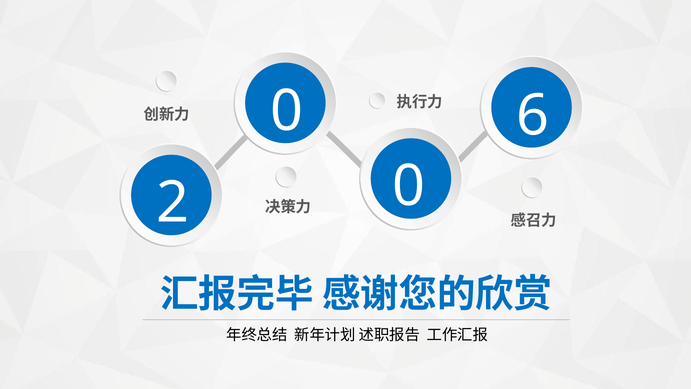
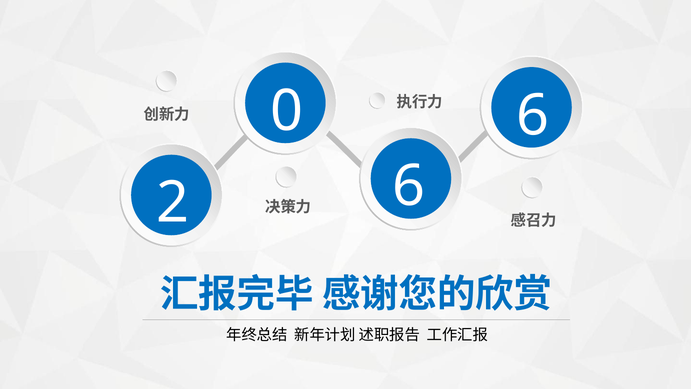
0: 0 -> 6 (409, 186)
